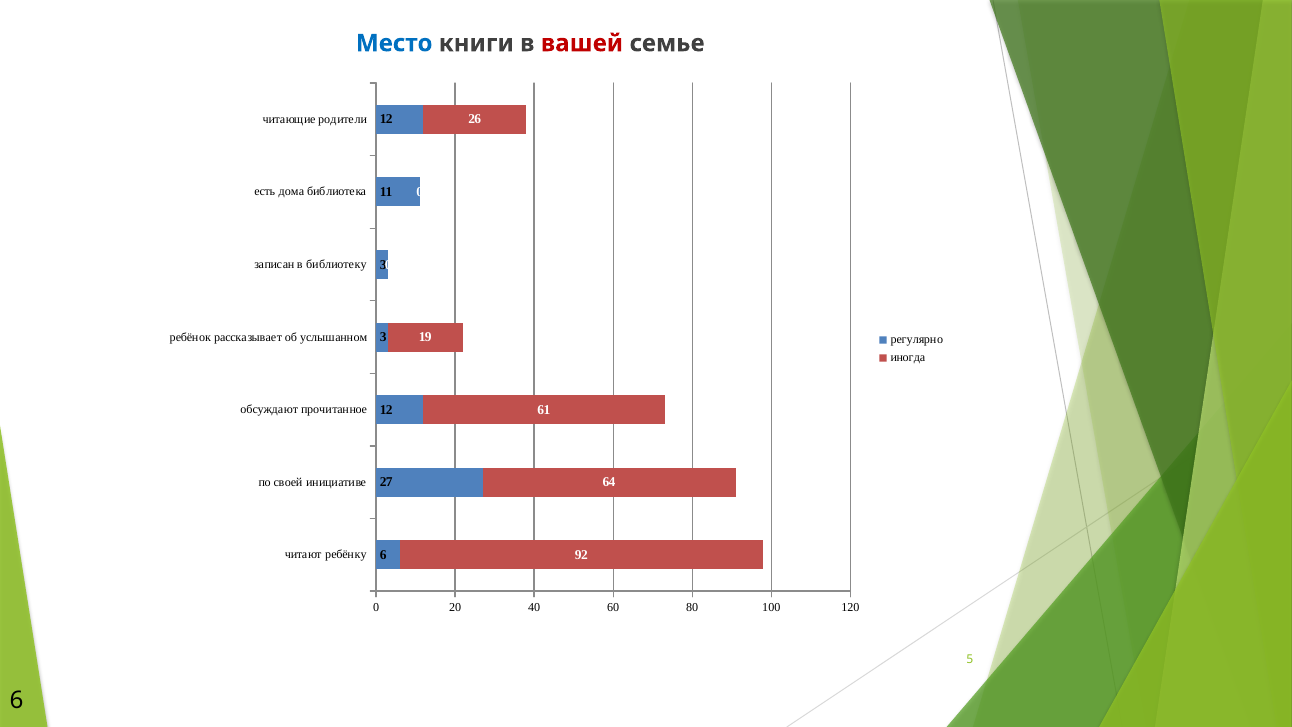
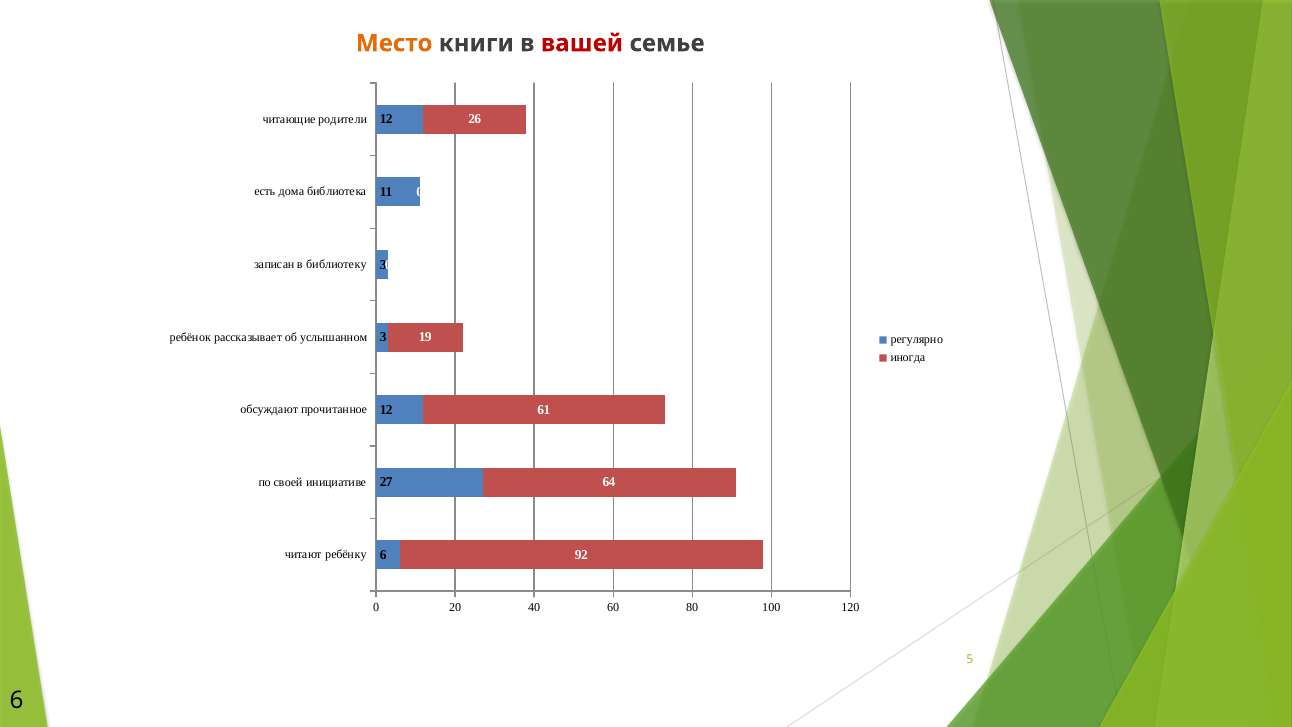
Место colour: blue -> orange (394, 43)
